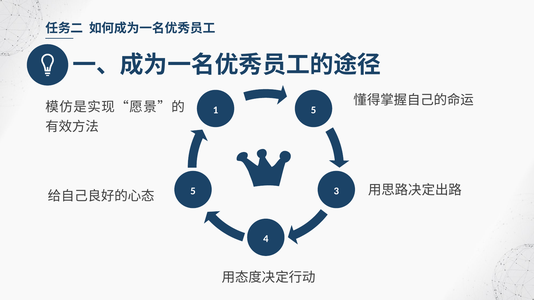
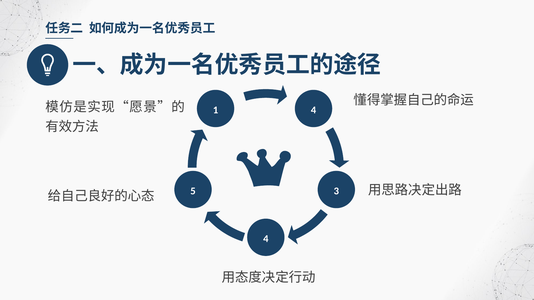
1 5: 5 -> 4 (314, 110)
